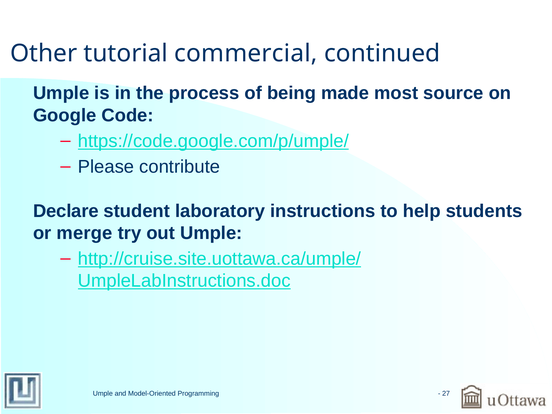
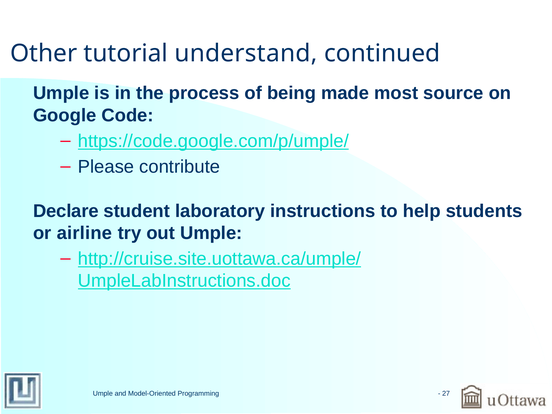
commercial: commercial -> understand (246, 53)
merge: merge -> airline (85, 233)
